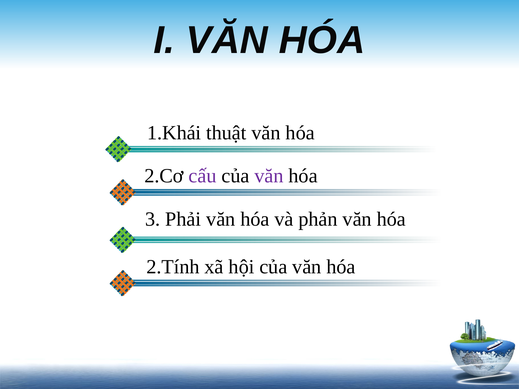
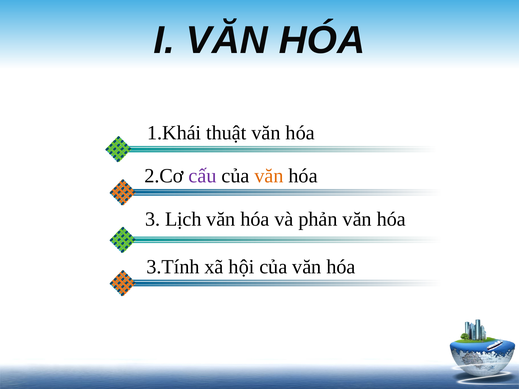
văn colour: purple -> orange (269, 176)
Phải: Phải -> Lịch (183, 219)
2.Tính: 2.Tính -> 3.Tính (173, 267)
